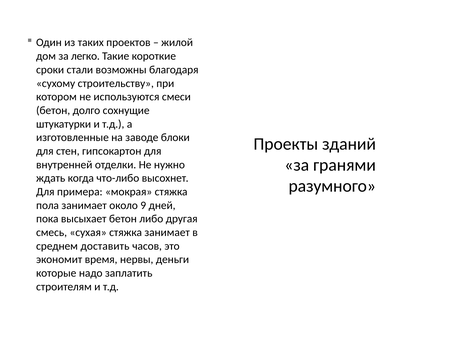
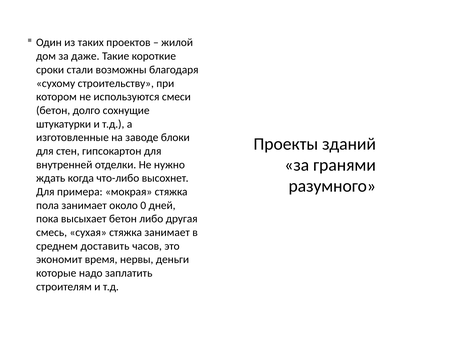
легко: легко -> даже (85, 56)
9: 9 -> 0 (143, 205)
